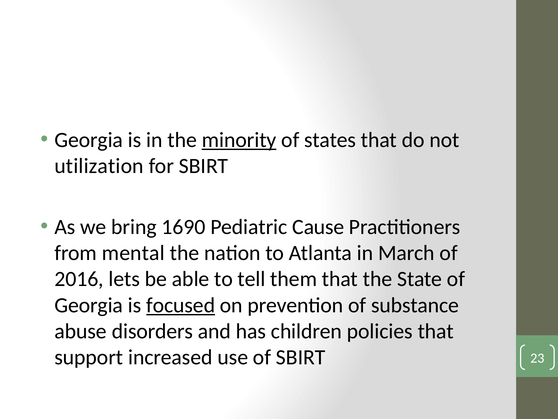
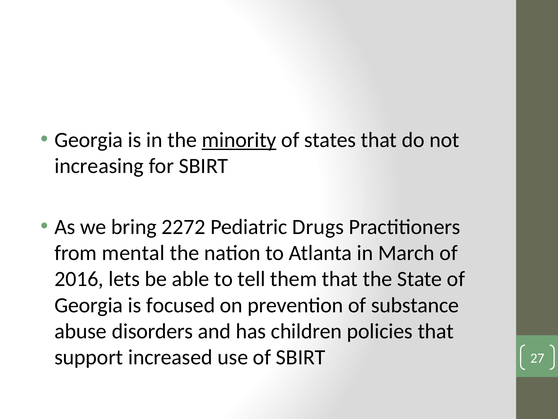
utilization: utilization -> increasing (99, 166)
1690: 1690 -> 2272 (184, 227)
Cause: Cause -> Drugs (318, 227)
focused underline: present -> none (181, 305)
23: 23 -> 27 (537, 358)
